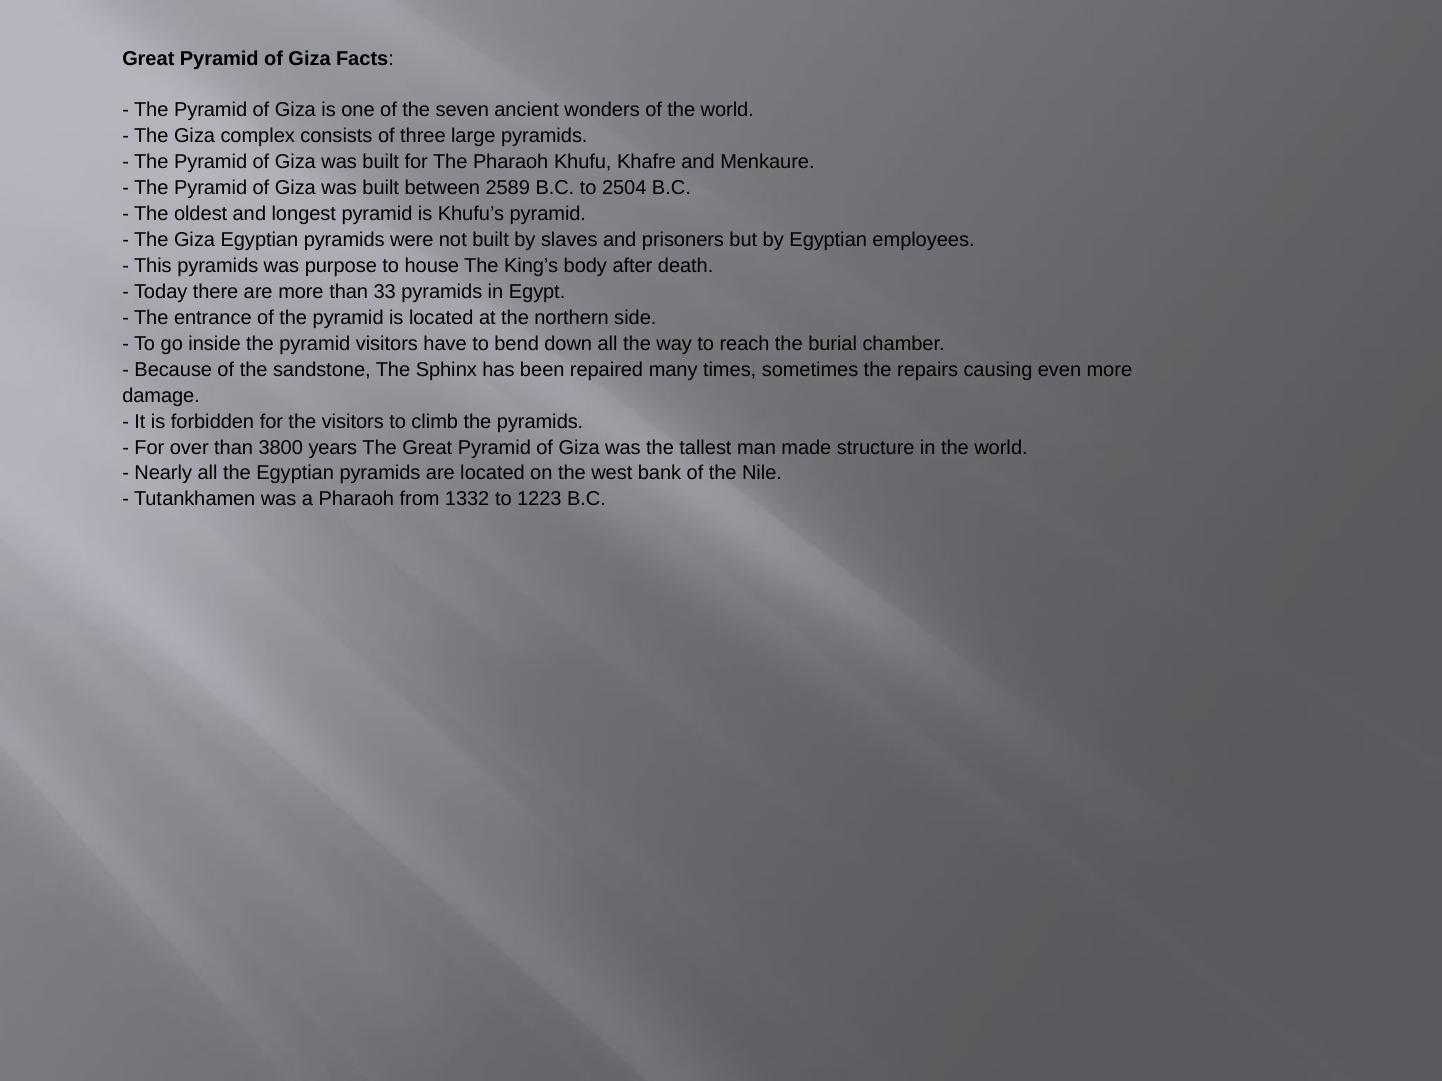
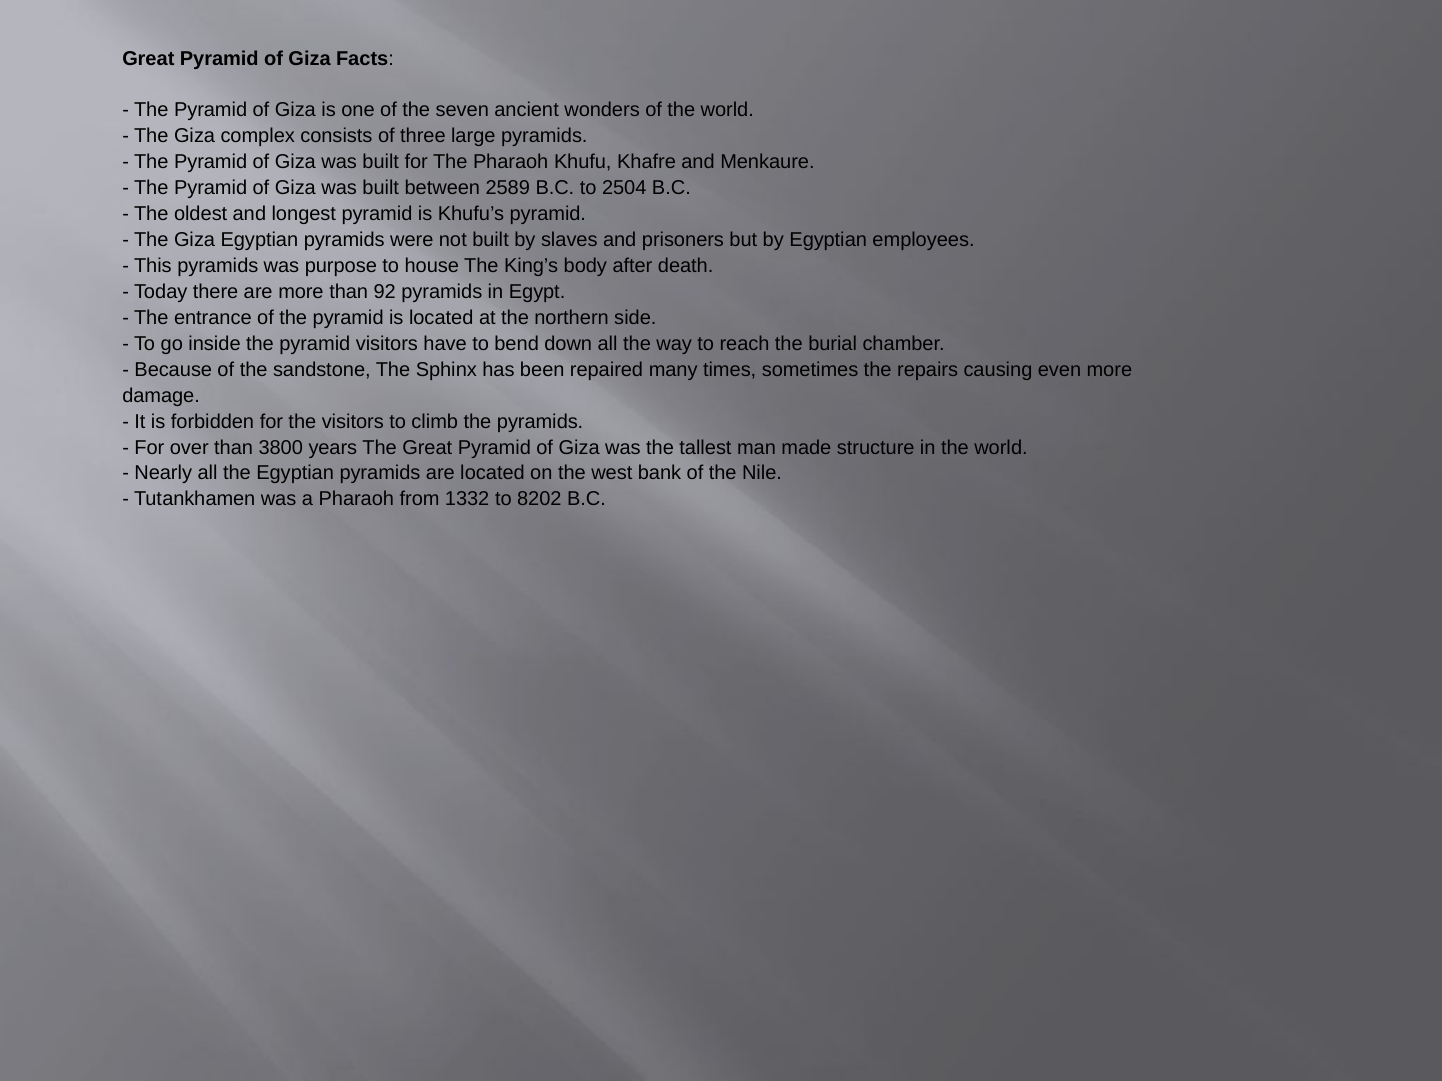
33: 33 -> 92 (385, 292)
1223: 1223 -> 8202 (539, 500)
